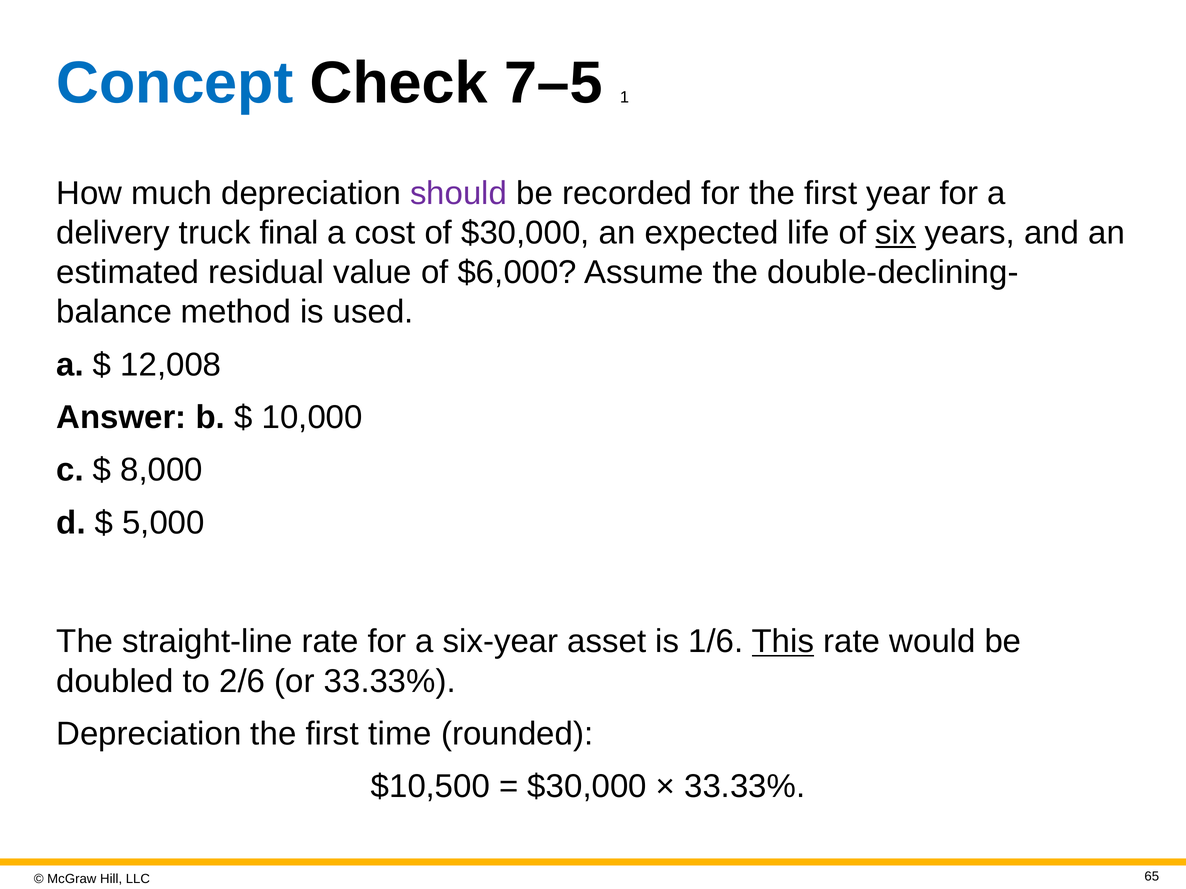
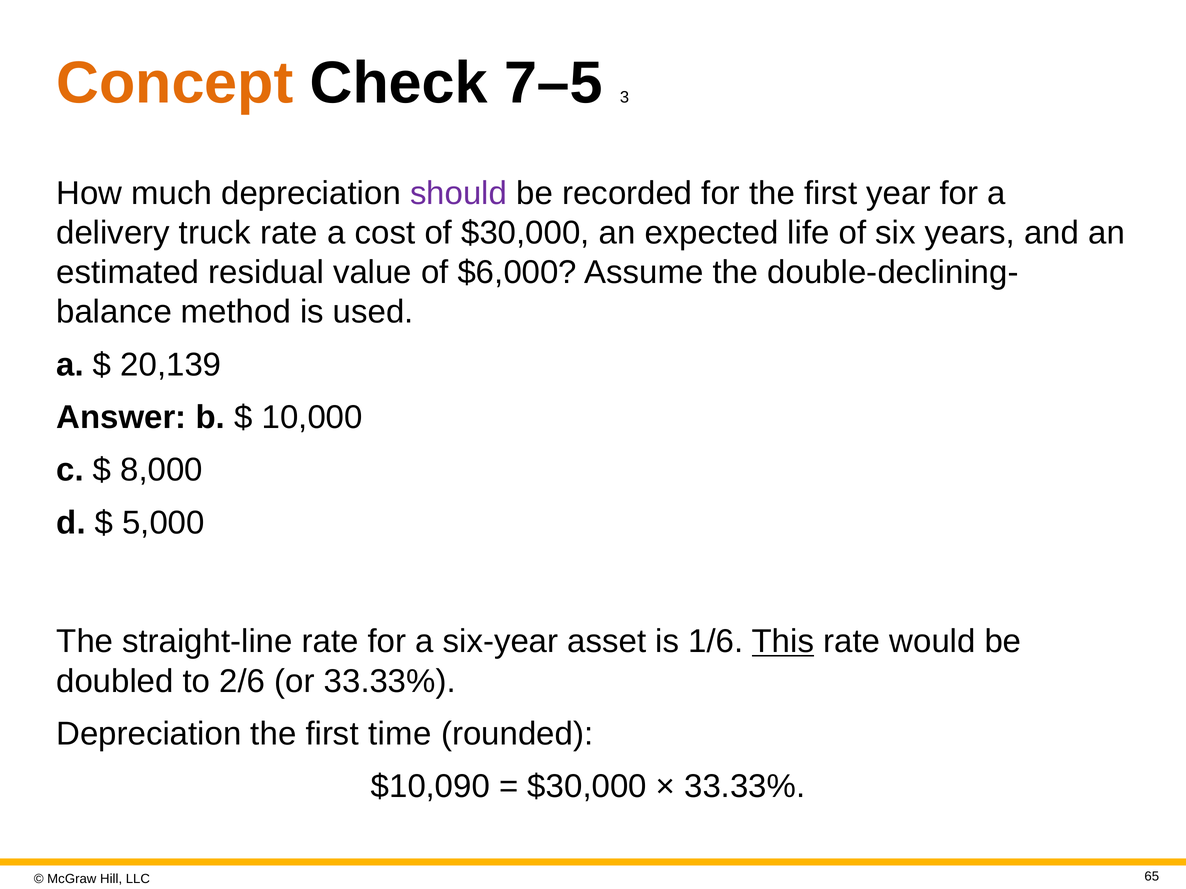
Concept colour: blue -> orange (175, 83)
1: 1 -> 3 (624, 97)
truck final: final -> rate (289, 233)
six underline: present -> none (896, 233)
12,008: 12,008 -> 20,139 (171, 365)
$10,500: $10,500 -> $10,090 (430, 787)
